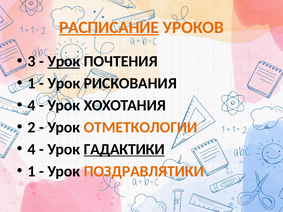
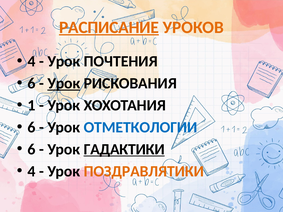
3: 3 -> 4 (32, 61)
Урок underline: present -> none (64, 61)
1: 1 -> 6 (32, 83)
Урок underline: none -> present (64, 83)
4: 4 -> 1 (32, 105)
2: 2 -> 6 (32, 127)
ОТМЕТКОЛОГИИ colour: orange -> blue (140, 127)
4: 4 -> 6 (32, 149)
1: 1 -> 4 (32, 171)
